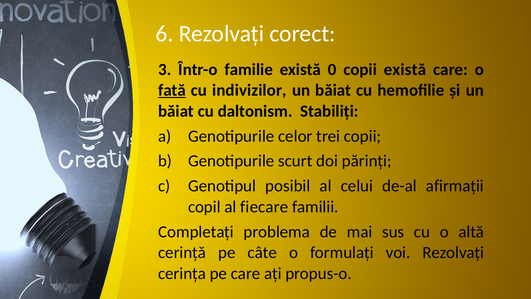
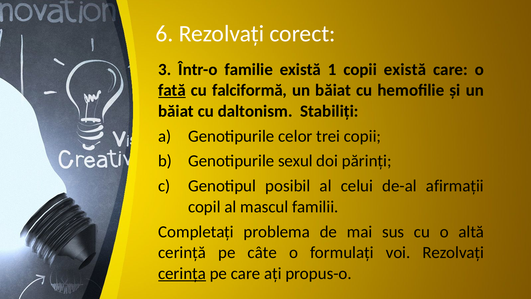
0: 0 -> 1 (332, 69)
indivizilor: indivizilor -> falciformă (250, 90)
scurt: scurt -> sexul (295, 161)
fiecare: fiecare -> mascul (264, 207)
cerința underline: none -> present (182, 273)
